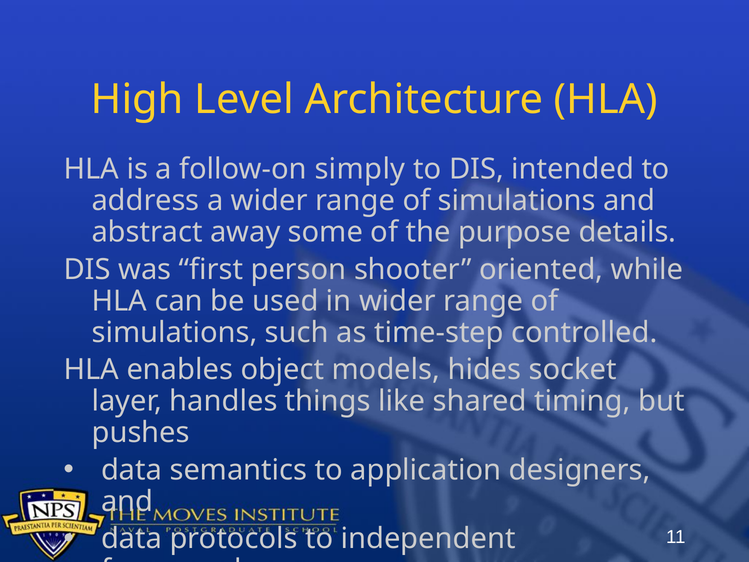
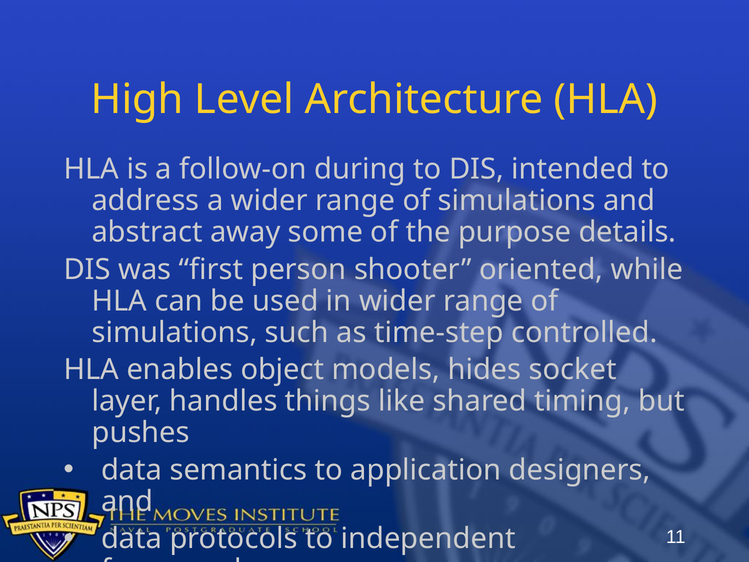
simply: simply -> during (360, 169)
